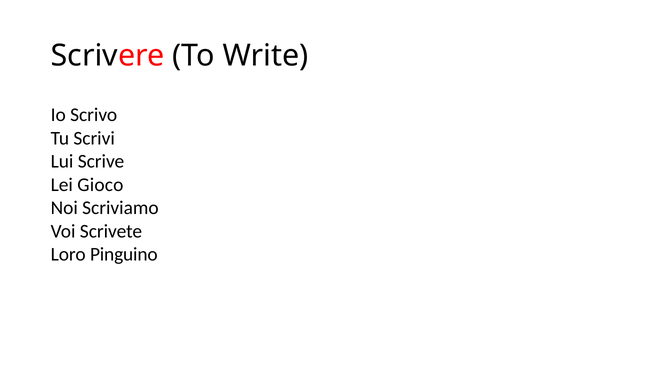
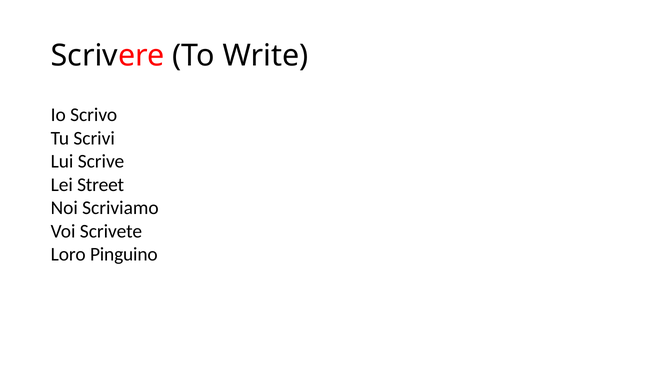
Gioco: Gioco -> Street (101, 185)
